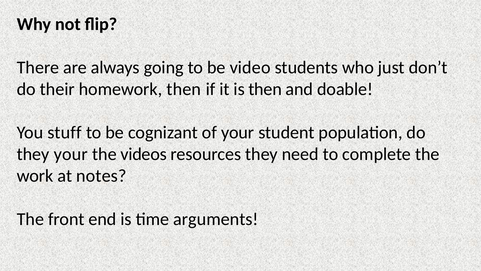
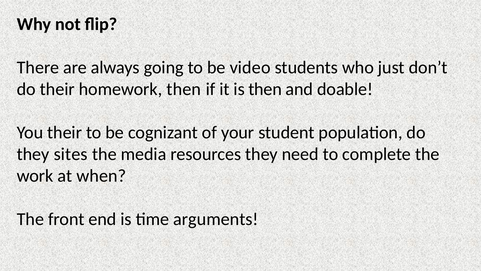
You stuff: stuff -> their (65, 132)
they your: your -> sites (71, 154)
videos: videos -> media (144, 154)
notes: notes -> when (101, 176)
